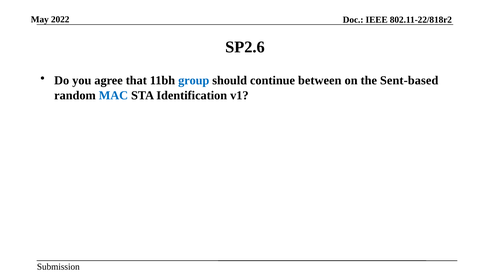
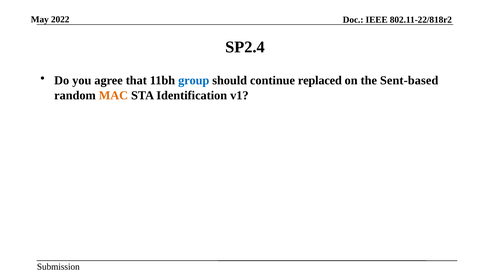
SP2.6: SP2.6 -> SP2.4 (245, 47)
between: between -> replaced (320, 80)
MAC colour: blue -> orange (113, 95)
